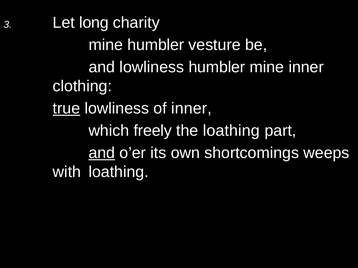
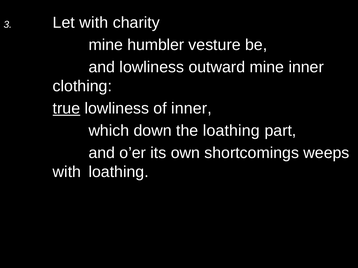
Let long: long -> with (94, 23)
lowliness humbler: humbler -> outward (217, 67)
freely: freely -> down (153, 131)
and underline: present -> none (102, 153)
